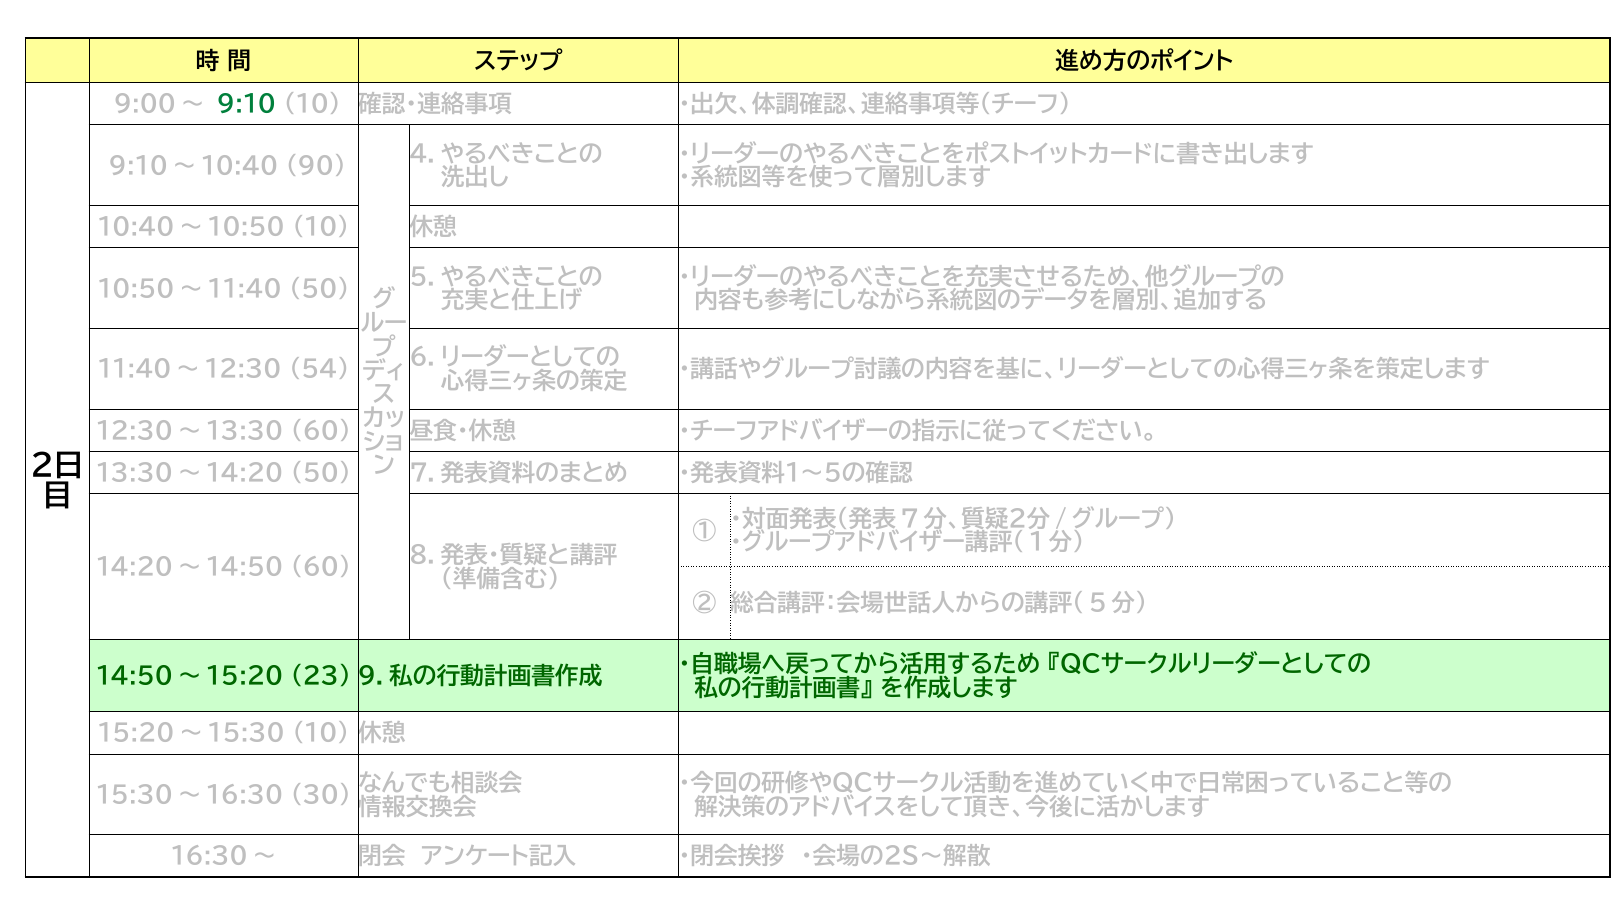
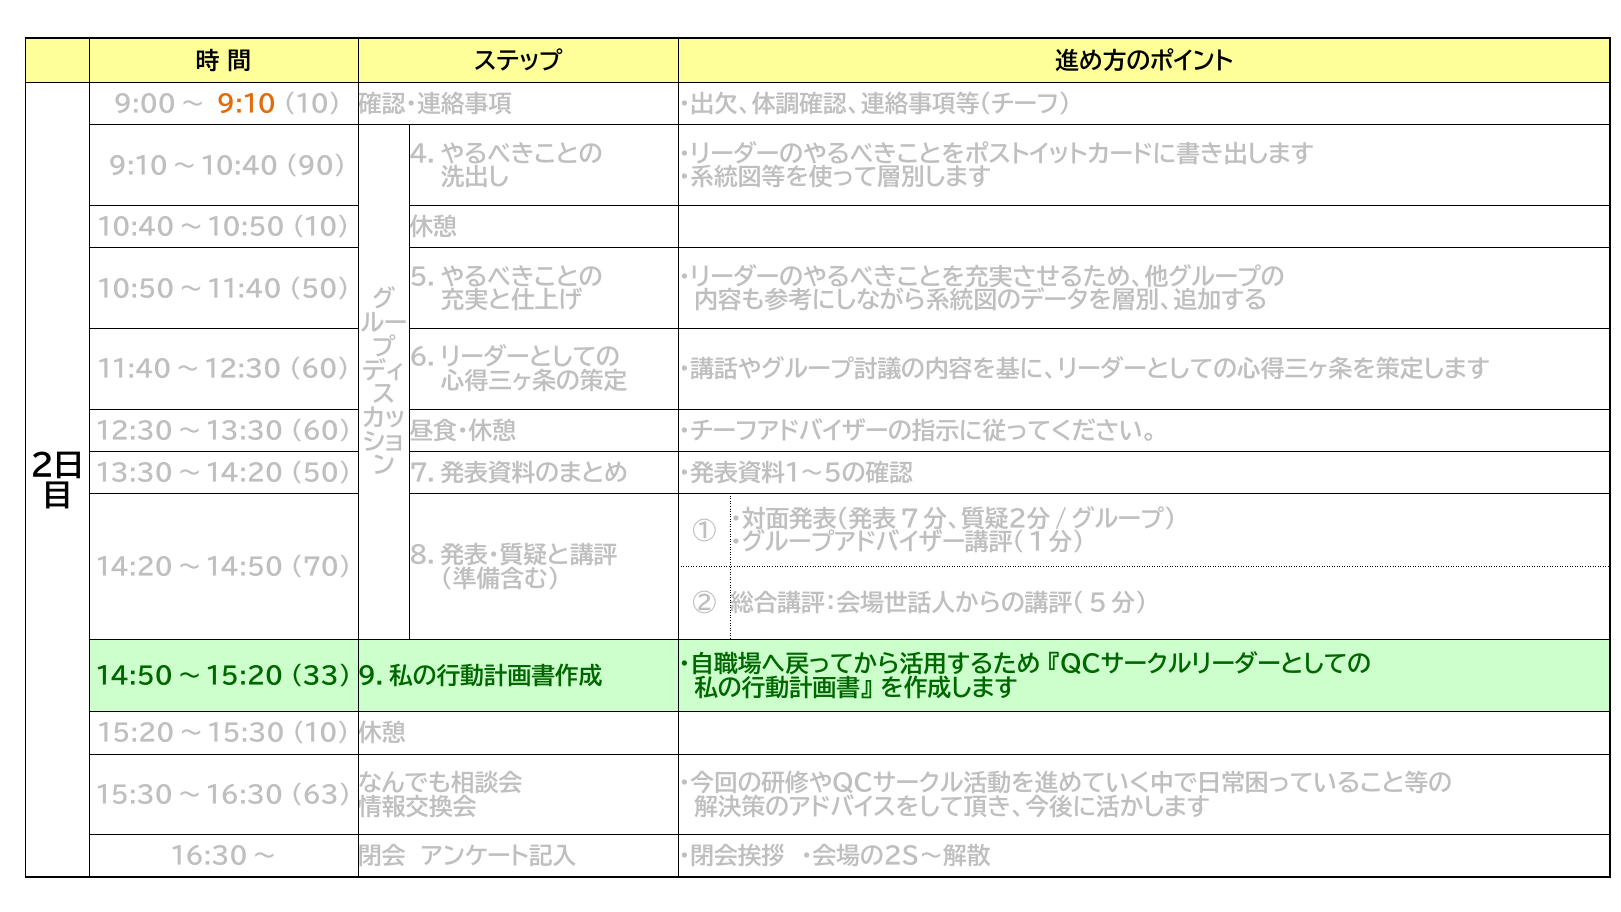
9:10 colour: green -> orange (247, 105)
11:40～12:30 54: 54 -> 60 (319, 370)
14:20～14:50 60: 60 -> 70 (321, 567)
23: 23 -> 33 (321, 676)
30: 30 -> 63 (321, 795)
